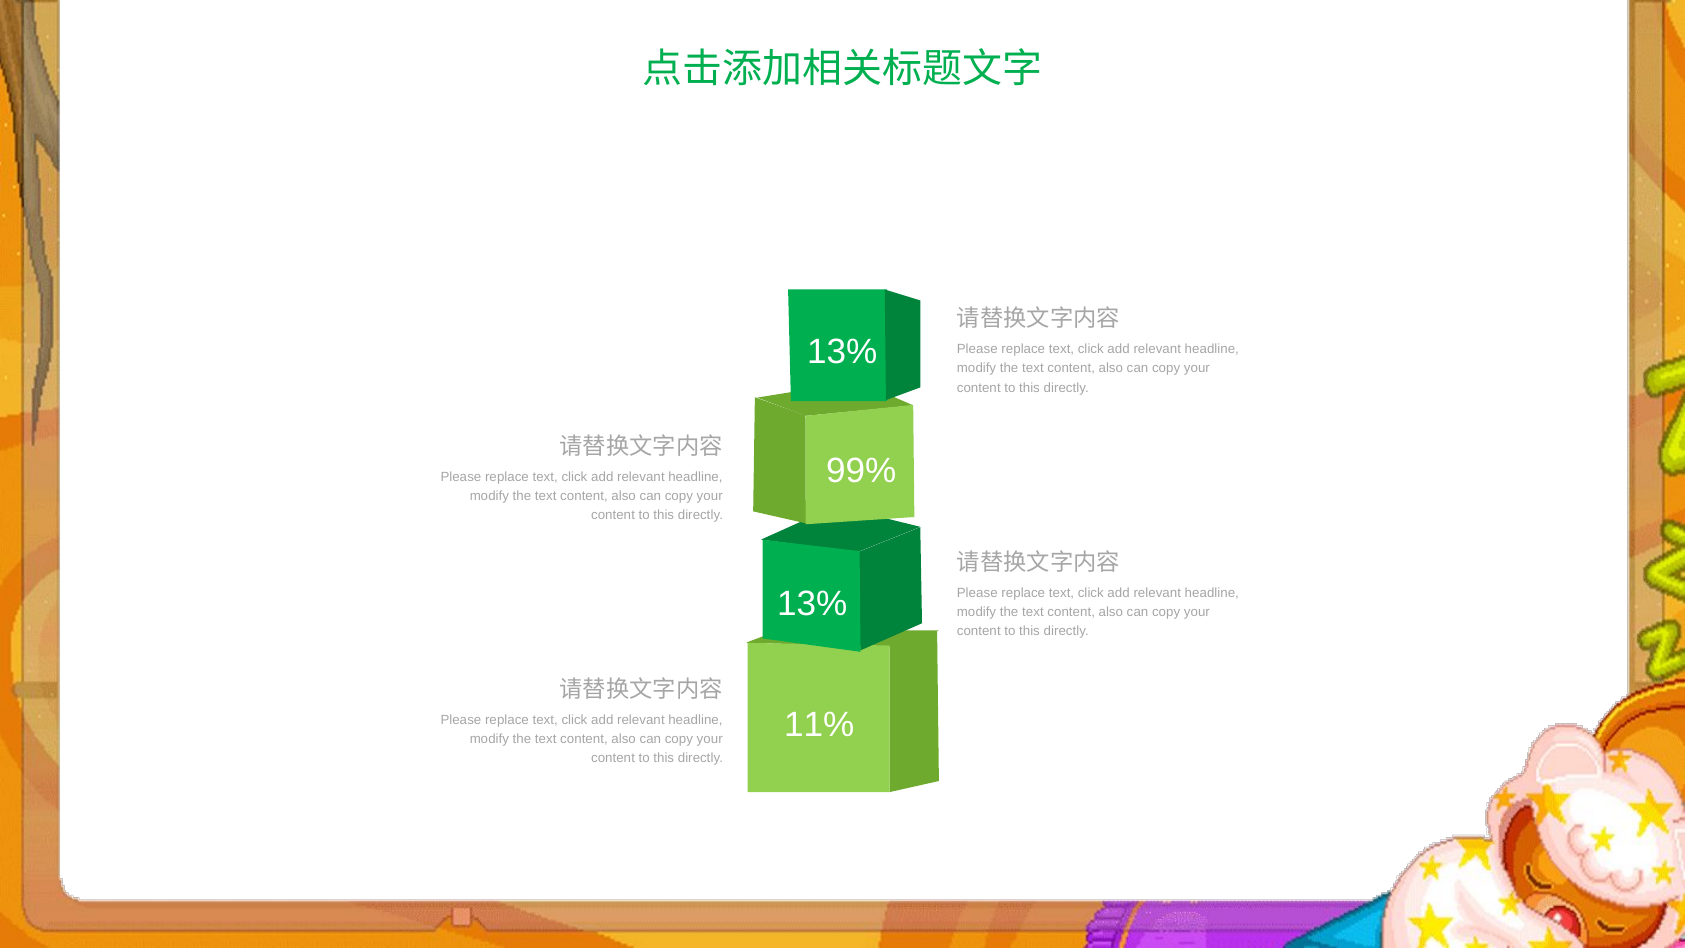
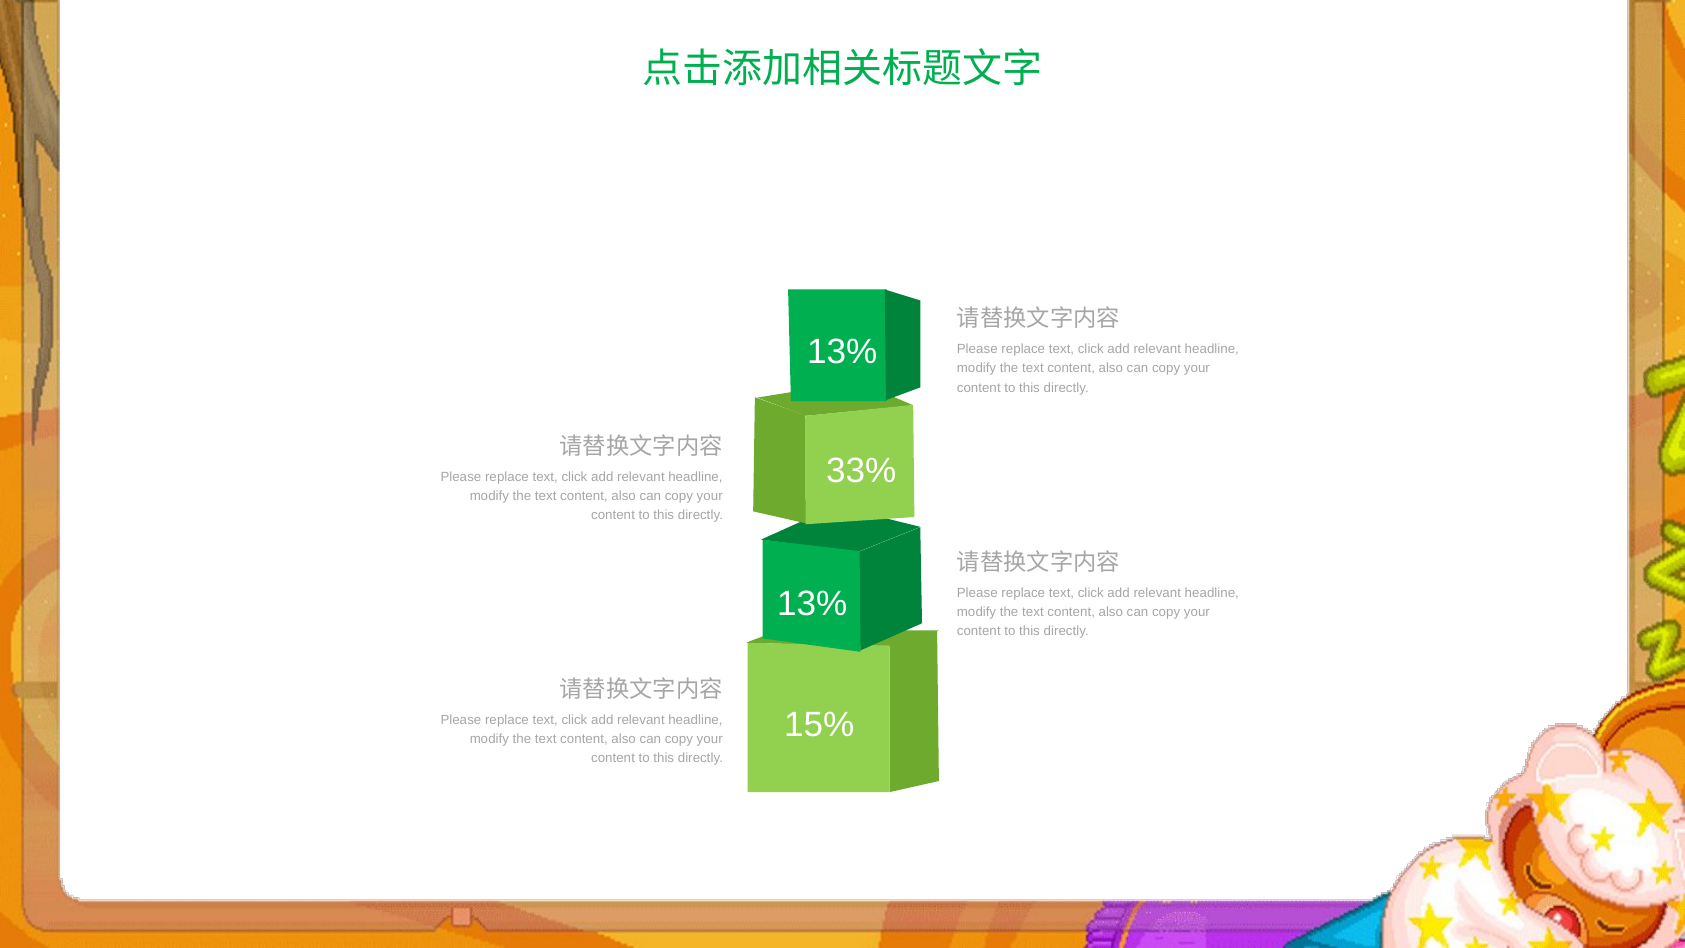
99%: 99% -> 33% (861, 471)
11%: 11% -> 15% (819, 724)
